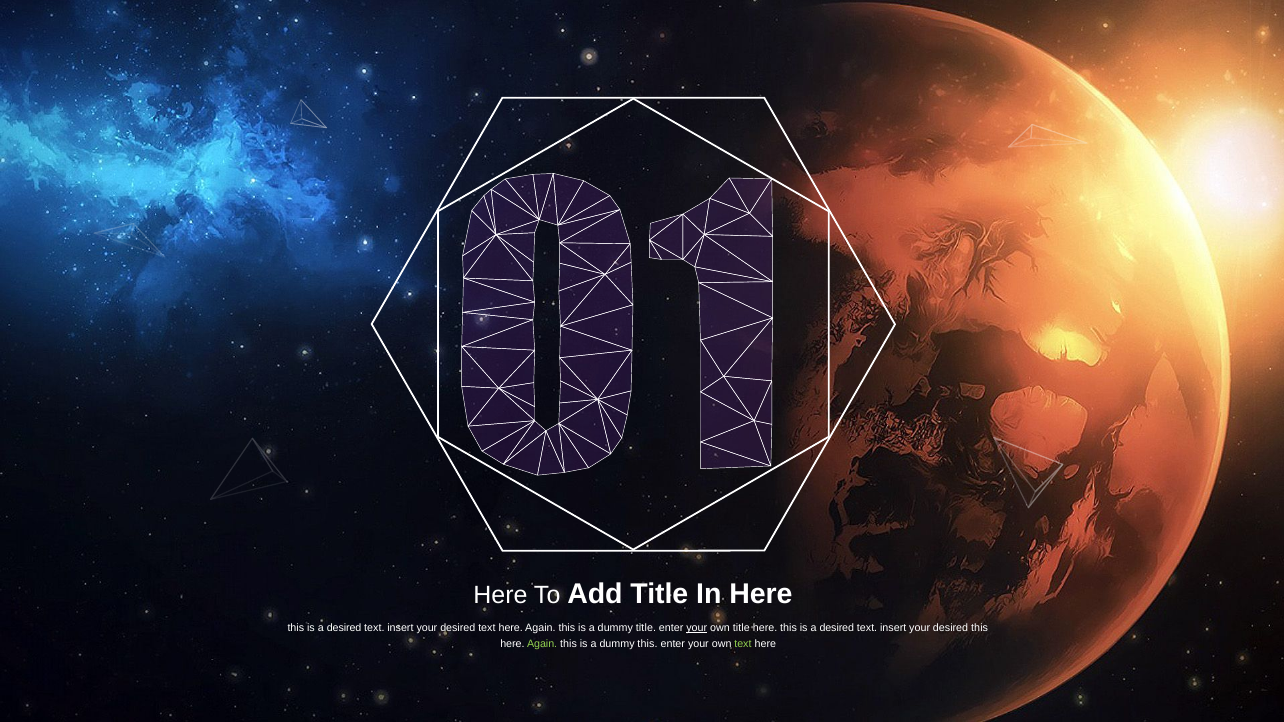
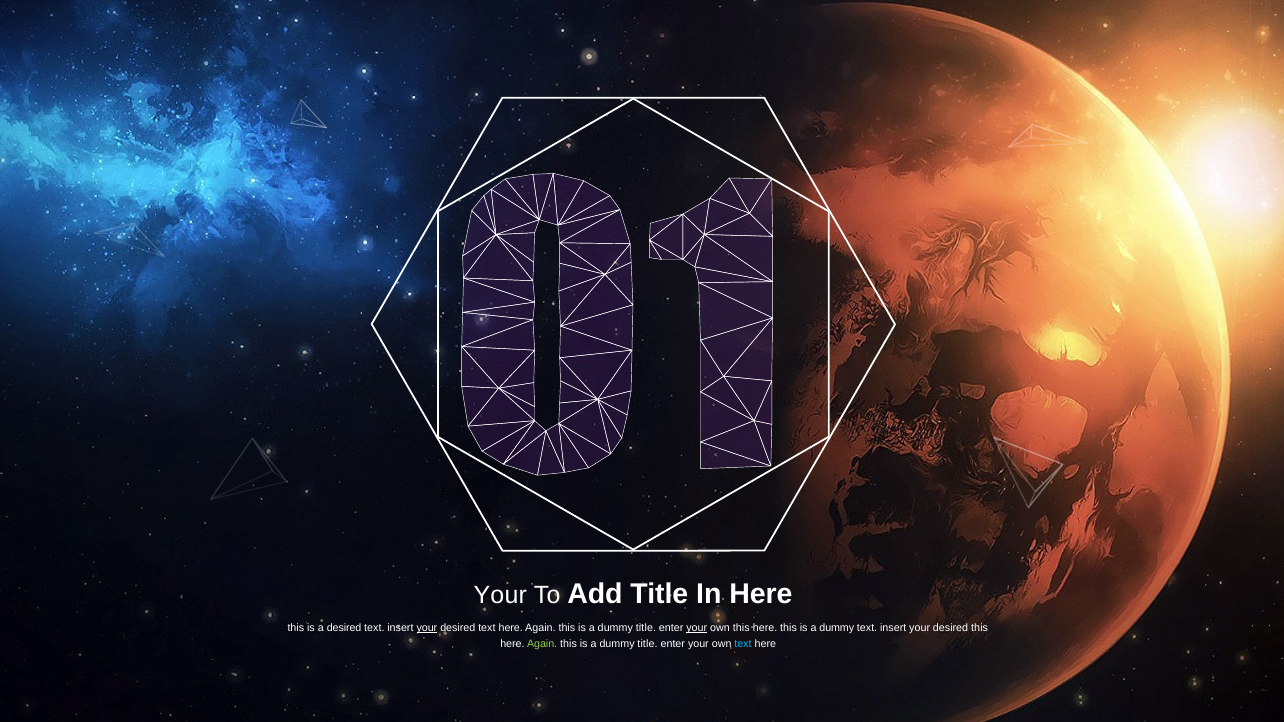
Here: Here -> Your (500, 595)
your underline: none -> present (427, 628)
own title: title -> this (741, 628)
desired: desired -> dummy (837, 628)
this: this -> title (648, 644)
text colour: light green -> light blue (743, 644)
